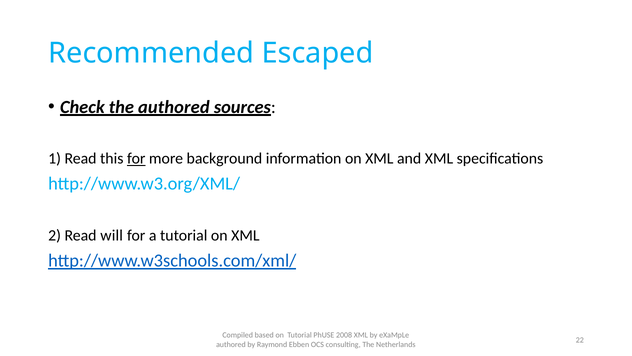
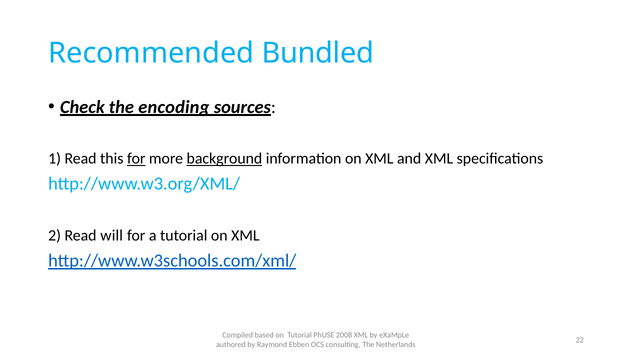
Escaped: Escaped -> Bundled (318, 53)
the authored: authored -> encoding (174, 107)
background underline: none -> present (224, 158)
